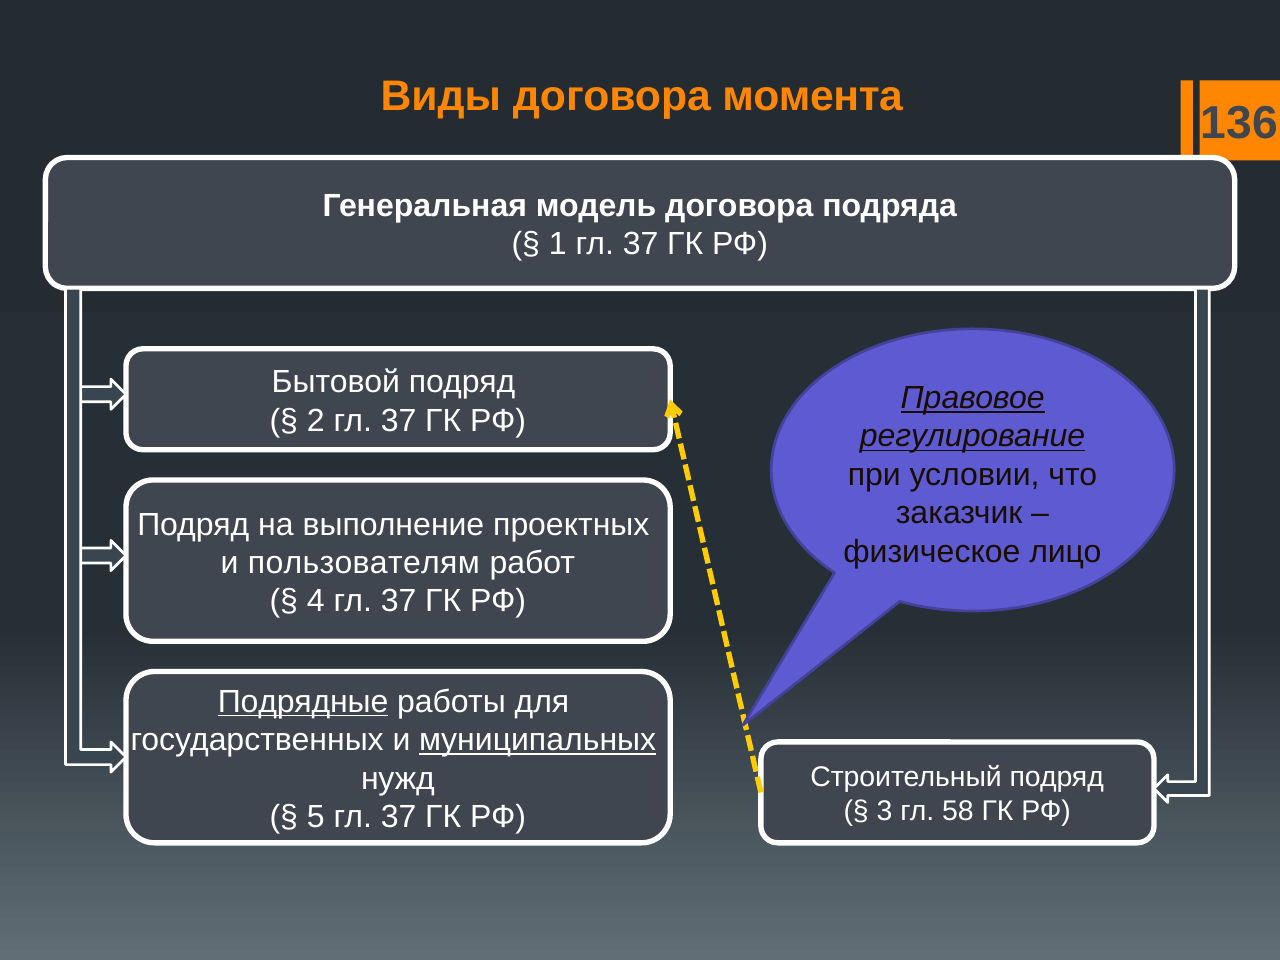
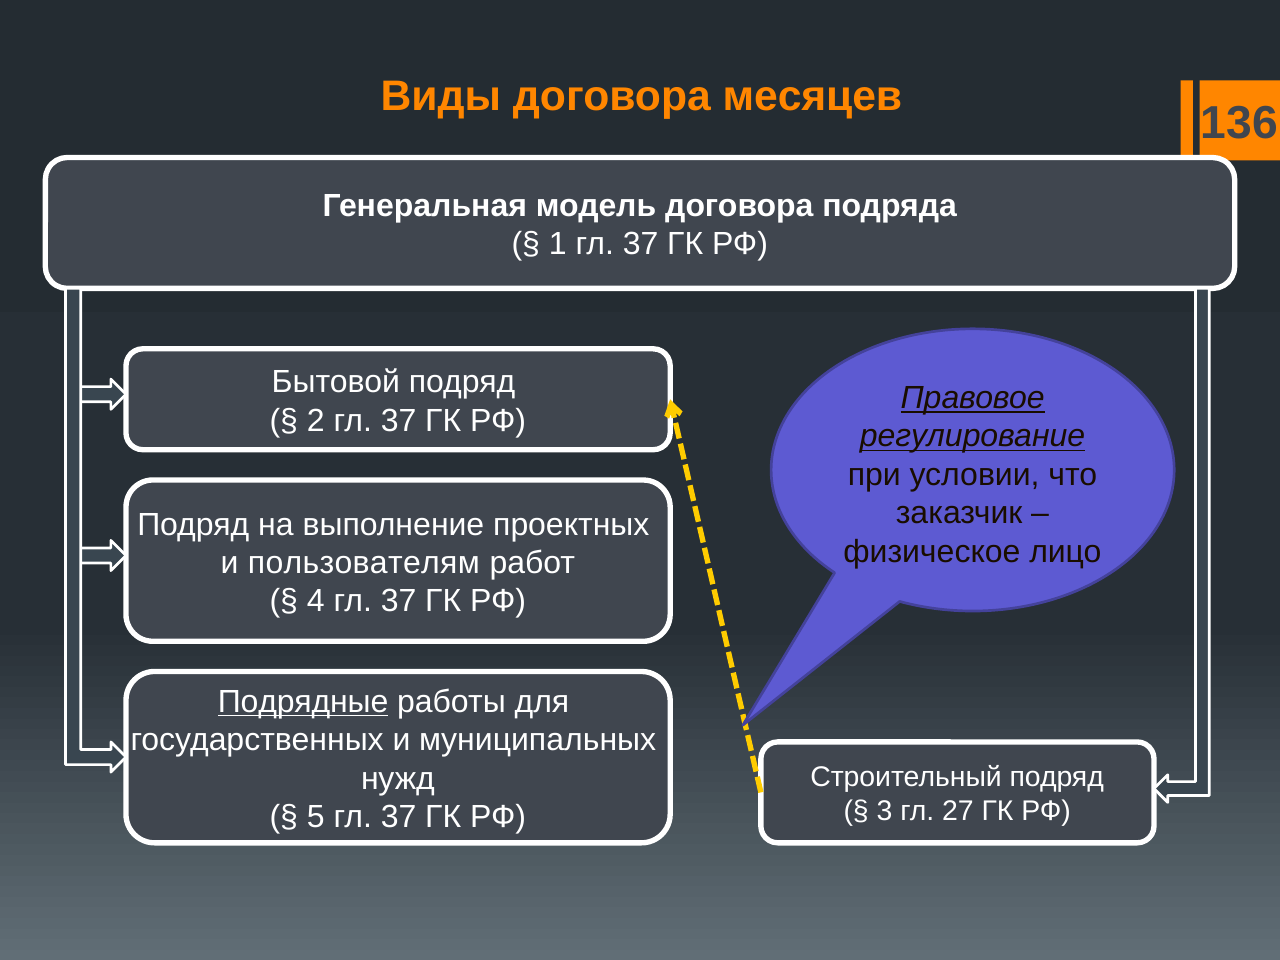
момента: момента -> месяцев (812, 96)
муниципальных underline: present -> none (538, 740)
58: 58 -> 27 (958, 811)
